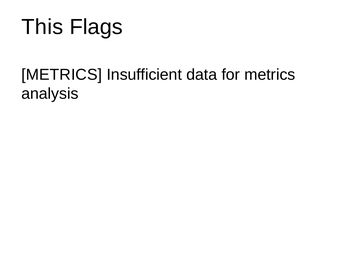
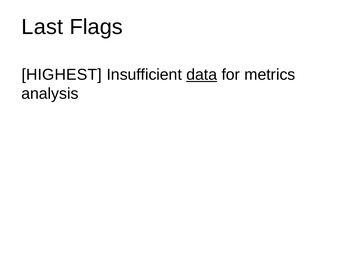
This: This -> Last (42, 27)
METRICS: METRICS -> HIGHEST (62, 75)
data underline: none -> present (202, 75)
